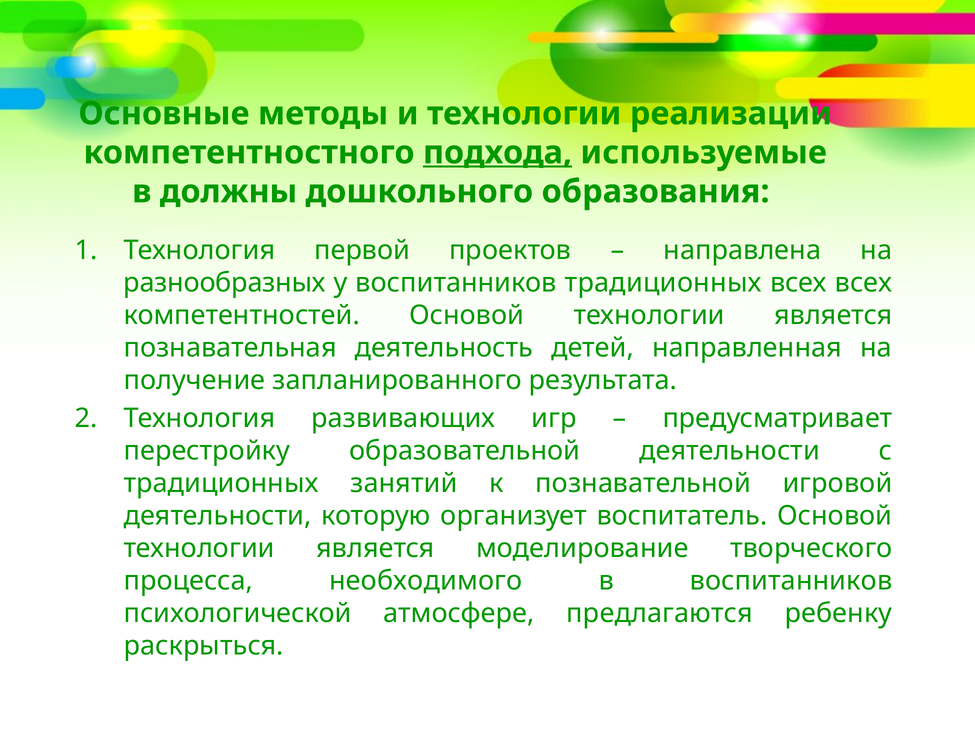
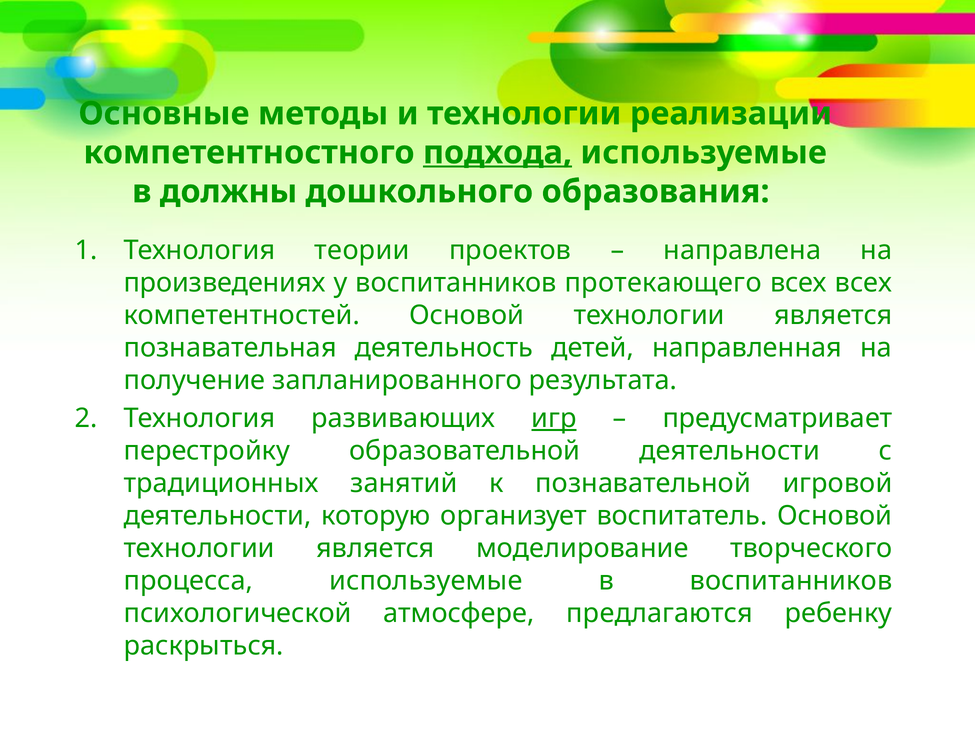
первой: первой -> теории (362, 250)
разнообразных: разнообразных -> произведениях (225, 283)
воспитанников традиционных: традиционных -> протекающего (663, 283)
игр underline: none -> present (554, 418)
процесса необходимого: необходимого -> используемые (426, 581)
